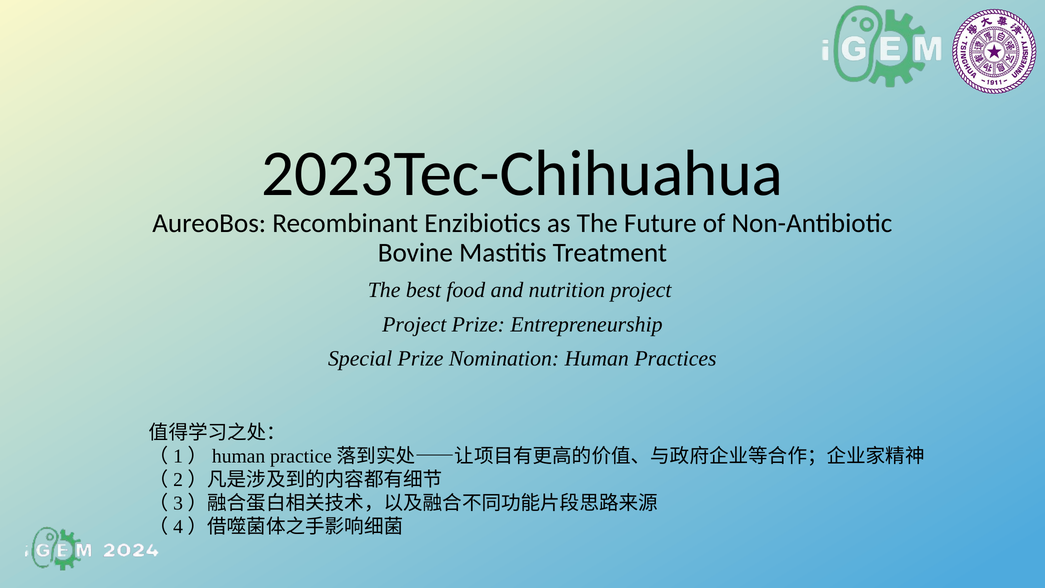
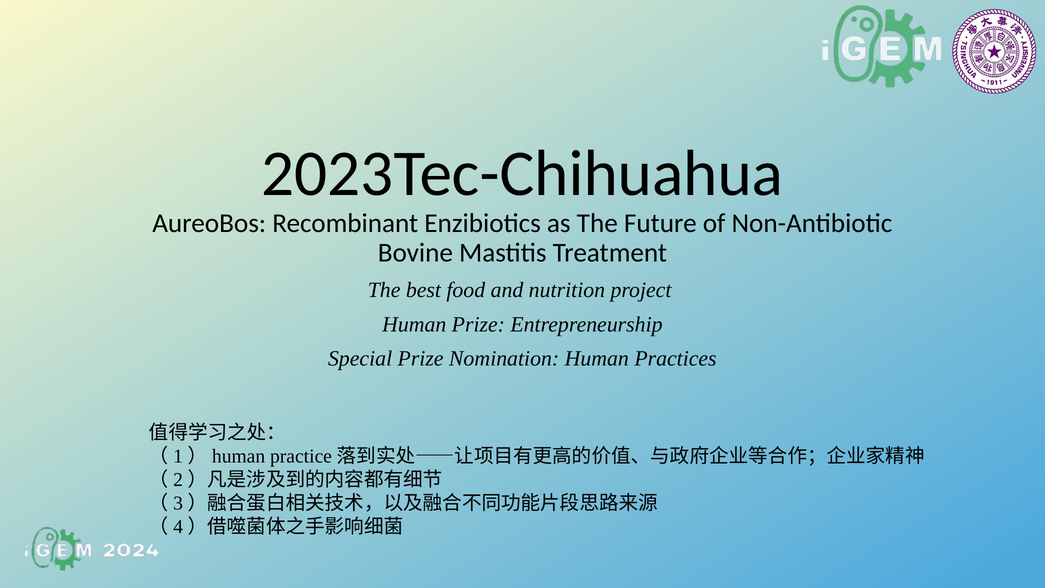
Project: Project -> Human (414, 324)
